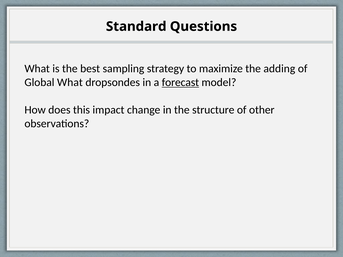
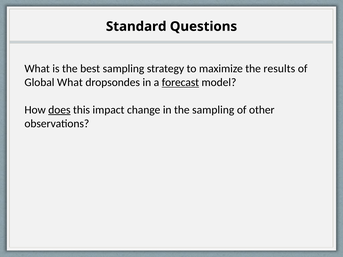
adding: adding -> results (279, 69)
does underline: none -> present (59, 110)
the structure: structure -> sampling (213, 110)
